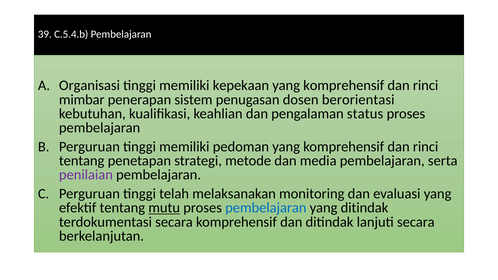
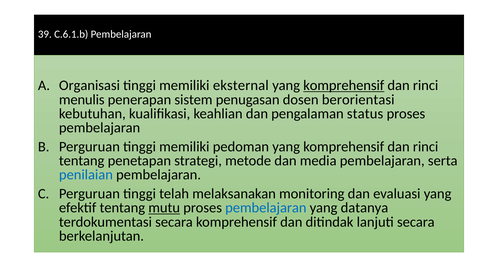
C.5.4.b: C.5.4.b -> C.6.1.b (71, 34)
kepekaan: kepekaan -> eksternal (241, 85)
komprehensif underline: none -> present (344, 85)
mimbar: mimbar -> menulis (82, 100)
penilaian colour: purple -> blue (86, 175)
yang ditindak: ditindak -> datanya (364, 208)
